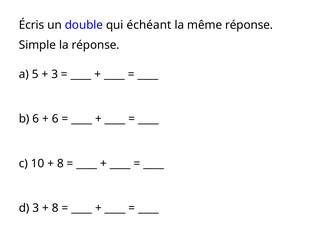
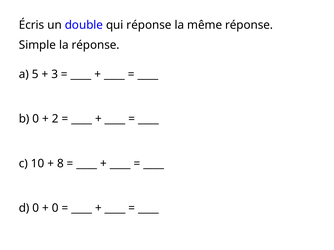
qui échéant: échéant -> réponse (149, 25)
b 6: 6 -> 0 (36, 119)
6: 6 -> 2 (55, 119)
d 3: 3 -> 0 (36, 208)
8: 8 -> 0 (55, 208)
